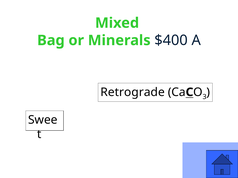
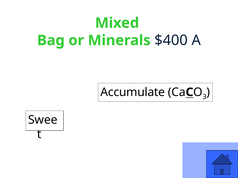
Retrograde: Retrograde -> Accumulate (133, 92)
